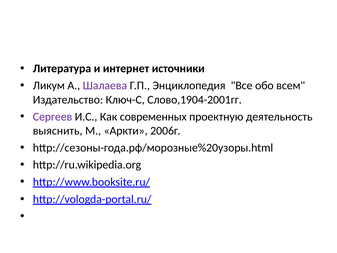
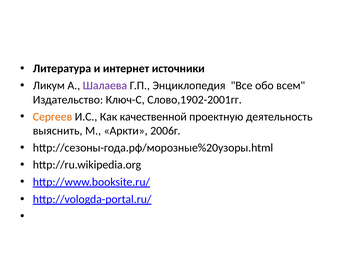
Слово,1904-2001гг: Слово,1904-2001гг -> Слово,1902-2001гг (195, 100)
Сергеев colour: purple -> orange (53, 117)
современных: современных -> качественной (153, 117)
